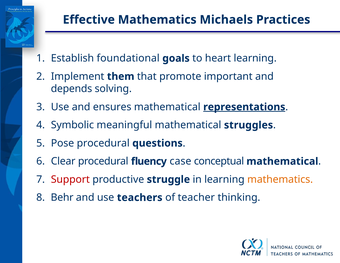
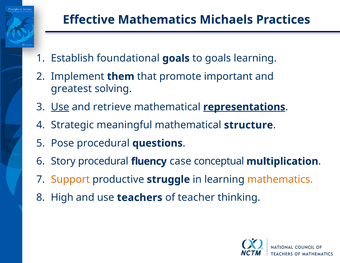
to heart: heart -> goals (218, 58)
depends: depends -> greatest (71, 89)
Use underline: none -> present (60, 107)
ensures: ensures -> retrieve (112, 107)
Symbolic: Symbolic -> Strategic (72, 125)
struggles: struggles -> structure (249, 125)
Clear: Clear -> Story (63, 161)
conceptual mathematical: mathematical -> multiplication (282, 161)
Support colour: red -> orange (70, 179)
Behr: Behr -> High (62, 197)
